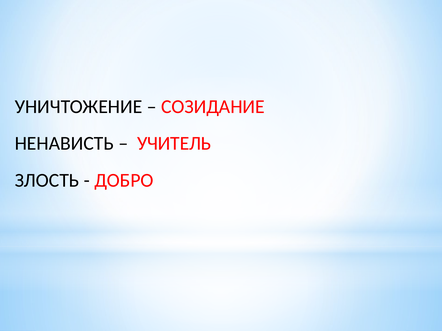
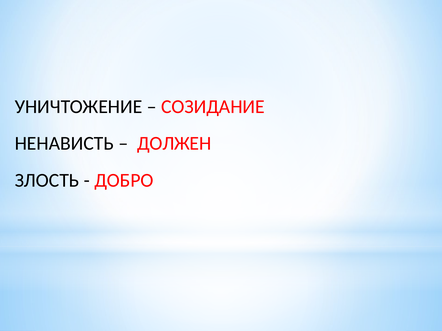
УЧИТЕЛЬ: УЧИТЕЛЬ -> ДОЛЖЕН (174, 144)
